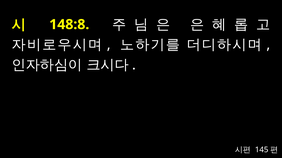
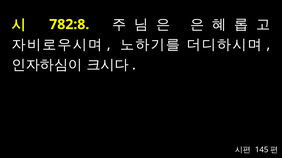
148:8: 148:8 -> 782:8 (69, 25)
